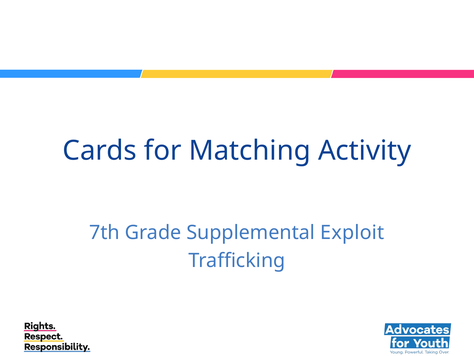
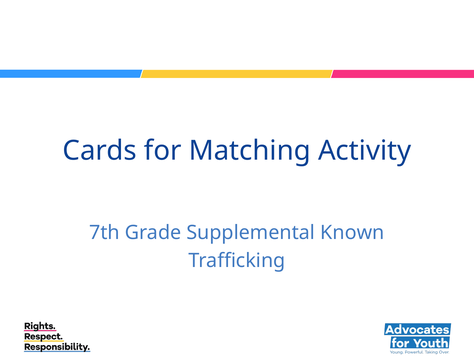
Exploit: Exploit -> Known (352, 232)
